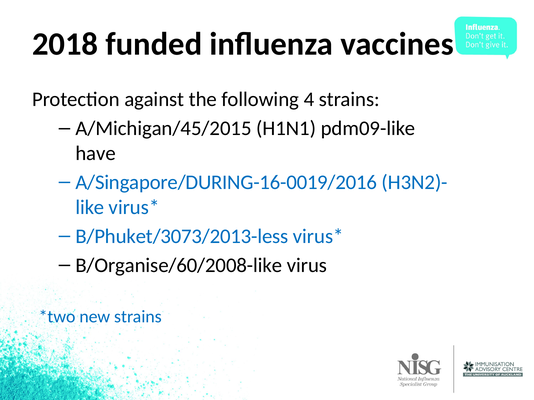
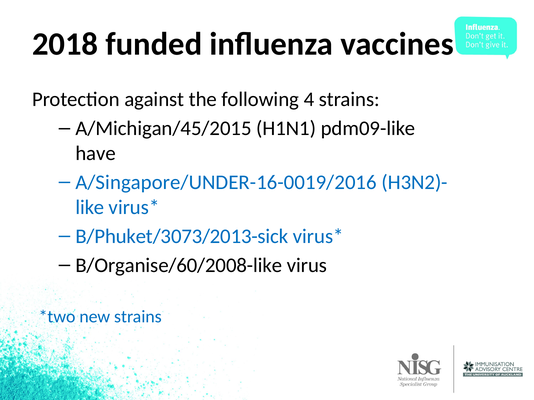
A/Singapore/DURING-16-0019/2016: A/Singapore/DURING-16-0019/2016 -> A/Singapore/UNDER-16-0019/2016 (226, 182)
B/Phuket/3073/2013-less: B/Phuket/3073/2013-less -> B/Phuket/3073/2013-sick (182, 237)
